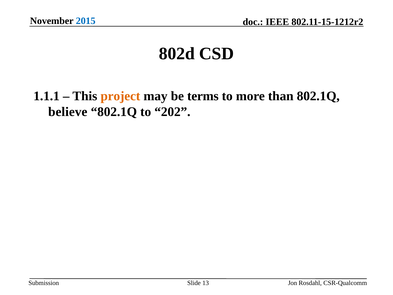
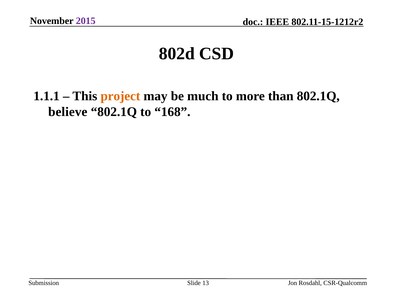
2015 colour: blue -> purple (86, 21)
terms: terms -> much (203, 96)
202: 202 -> 168 (172, 112)
